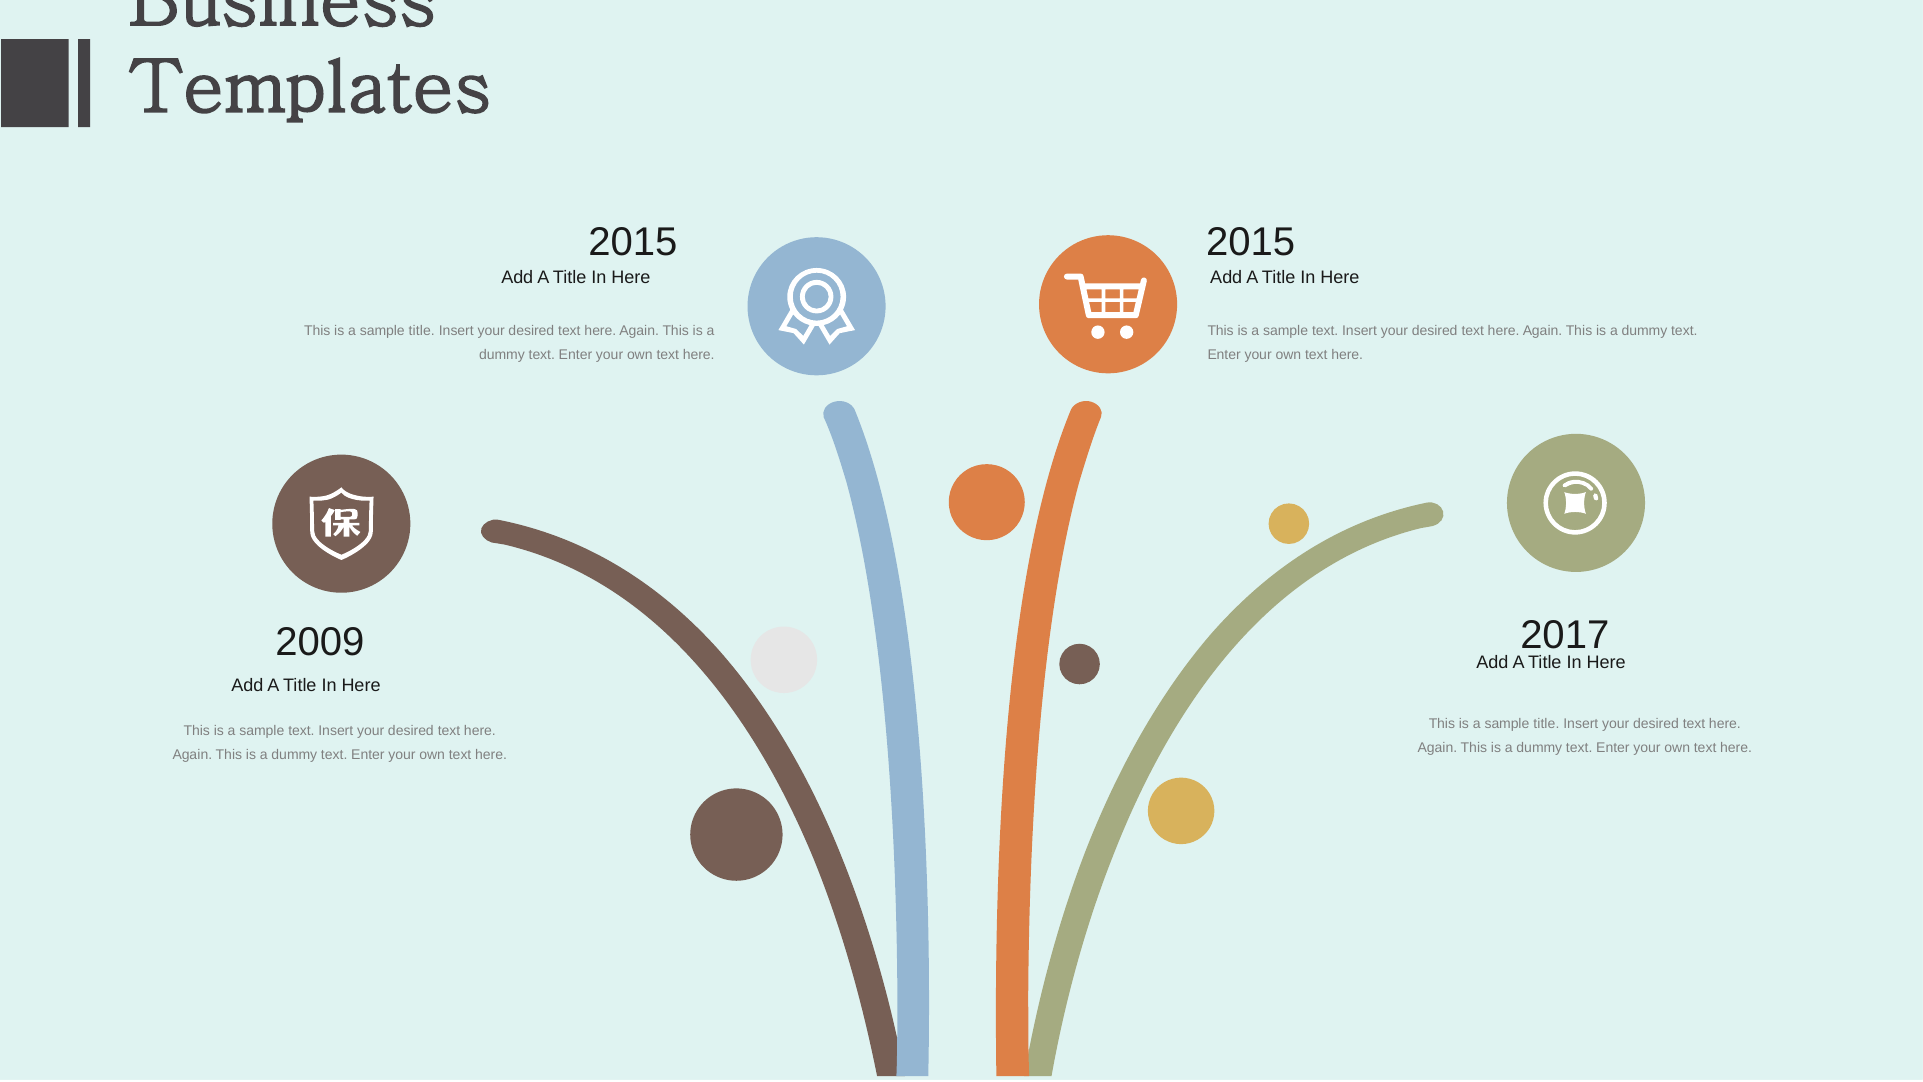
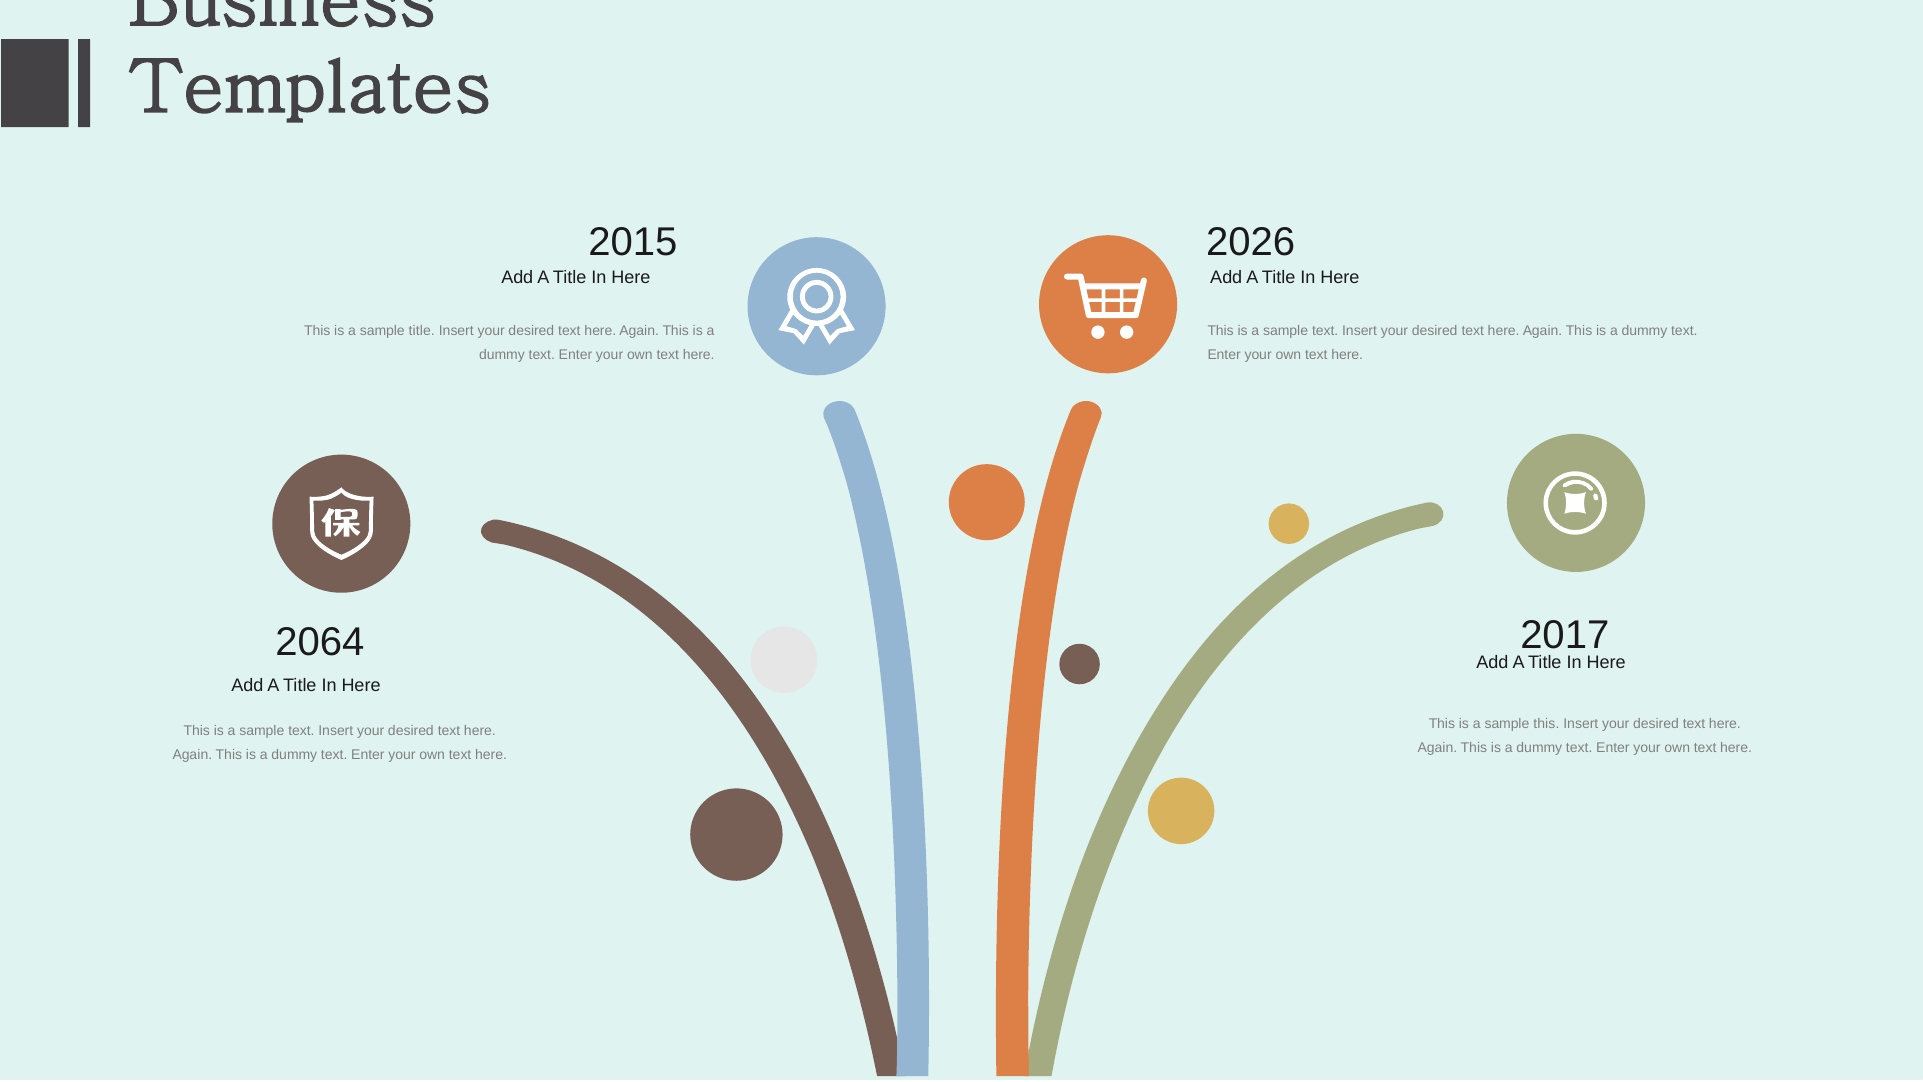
2015: 2015 -> 2026 (1251, 243)
2009: 2009 -> 2064 (320, 642)
title: title -> this (1546, 723)
